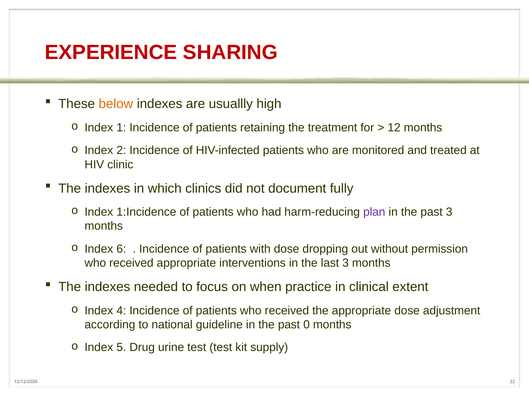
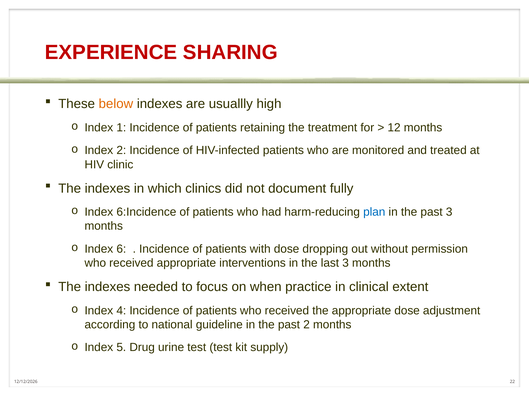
1:Incidence: 1:Incidence -> 6:Incidence (146, 212)
plan colour: purple -> blue (374, 212)
past 0: 0 -> 2 (307, 325)
